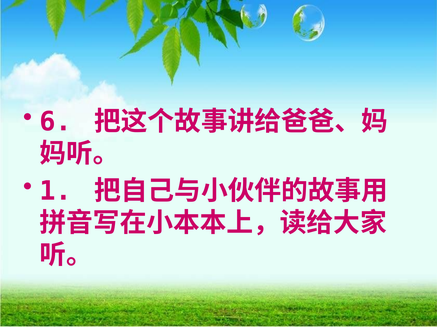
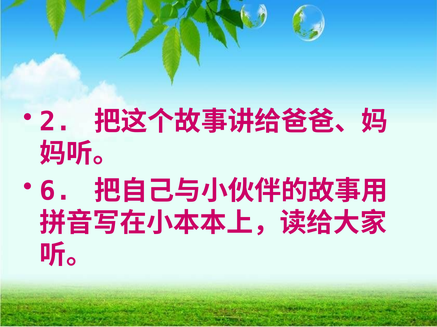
6: 6 -> 2 (56, 122)
1: 1 -> 6 (56, 191)
